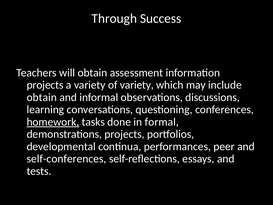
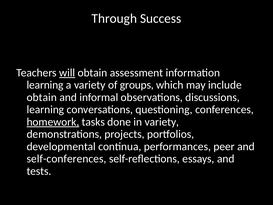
will underline: none -> present (67, 73)
projects: projects -> learning (45, 85)
of variety: variety -> groups (137, 85)
in formal: formal -> variety (162, 122)
